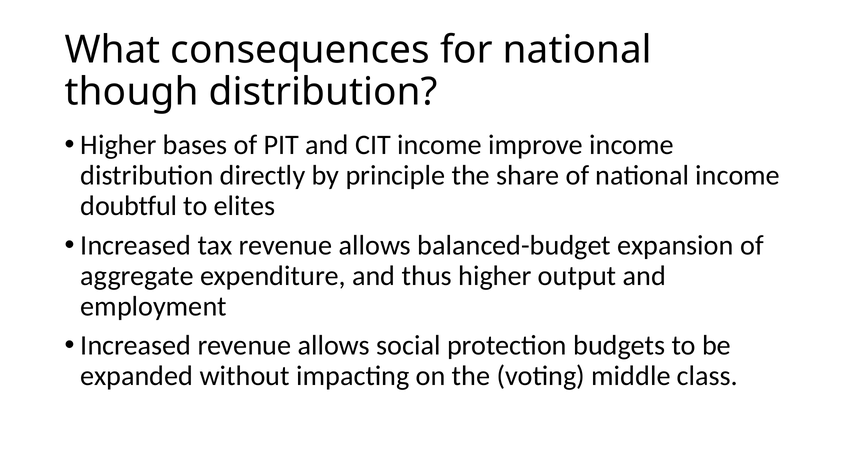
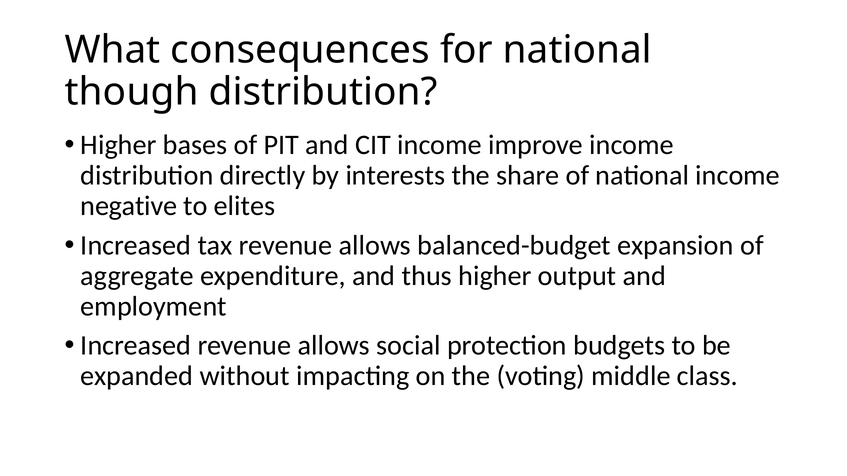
principle: principle -> interests (395, 176)
doubtful: doubtful -> negative (129, 206)
